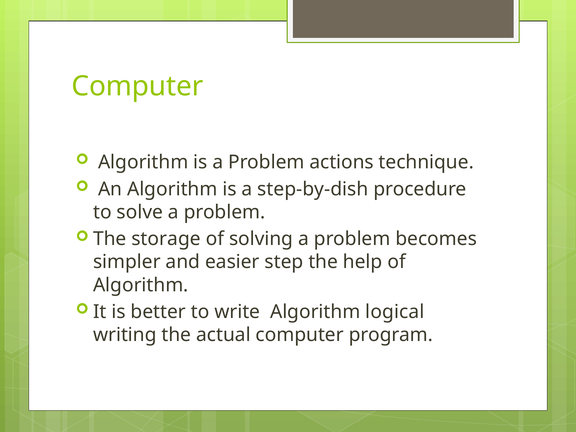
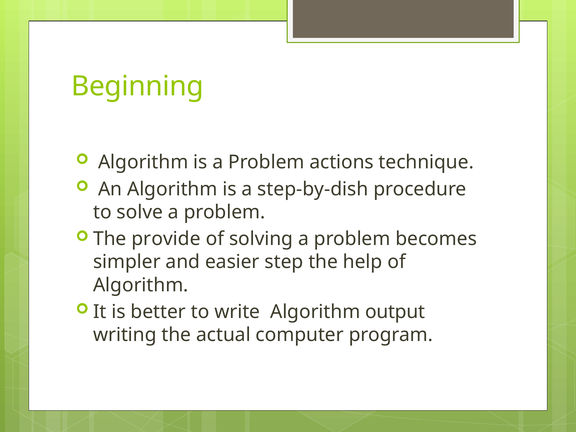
Computer: Computer -> Beginning (137, 86)
storage: storage -> provide (166, 239)
logical: logical -> output (395, 312)
